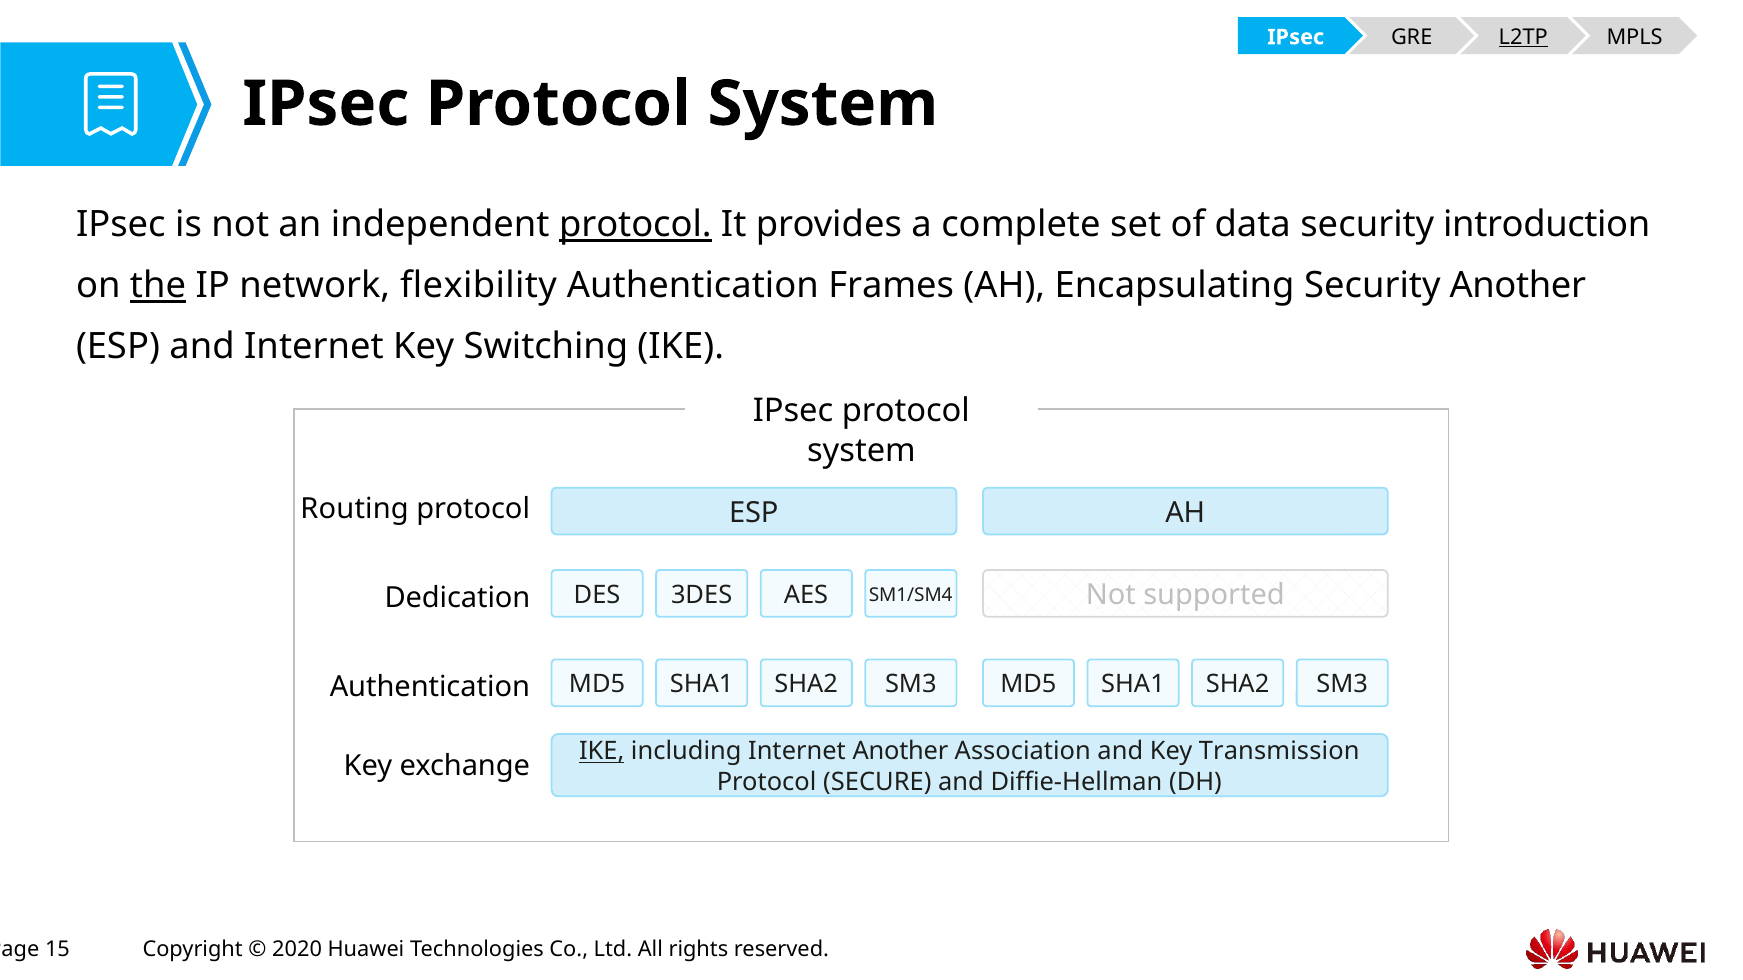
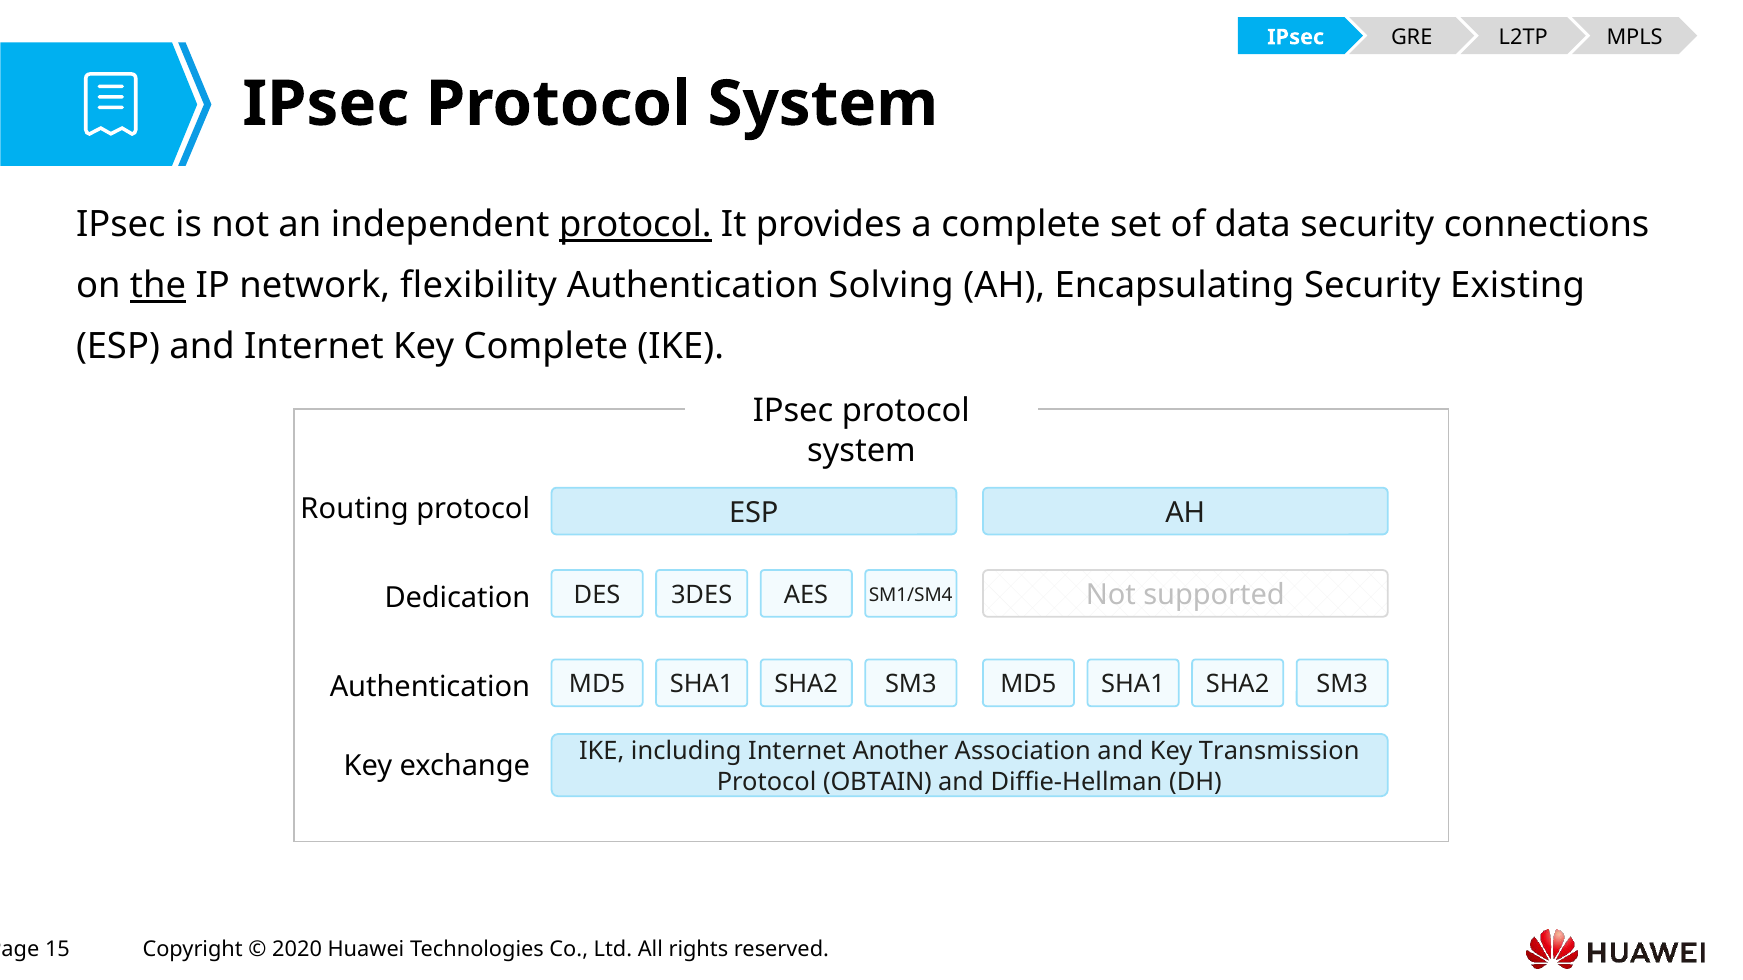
L2TP underline: present -> none (1523, 37)
introduction: introduction -> connections (1547, 225)
Frames: Frames -> Solving (891, 286)
Security Another: Another -> Existing (1518, 286)
Key Switching: Switching -> Complete (546, 347)
IKE underline: present -> none (602, 752)
SECURE: SECURE -> OBTAIN (877, 782)
